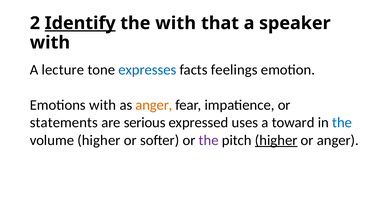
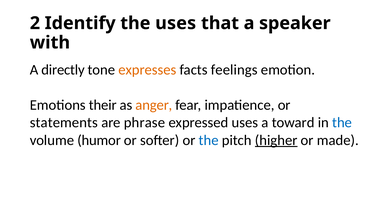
Identify underline: present -> none (80, 23)
the with: with -> uses (176, 23)
lecture: lecture -> directly (63, 70)
expresses colour: blue -> orange (147, 70)
Emotions with: with -> their (103, 105)
serious: serious -> phrase (144, 123)
volume higher: higher -> humor (99, 140)
the colour: purple -> blue (209, 140)
or anger: anger -> made (338, 140)
